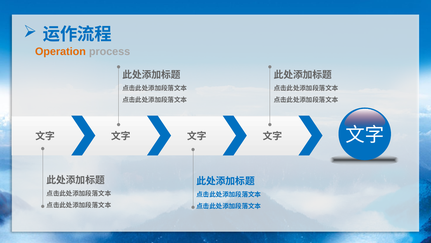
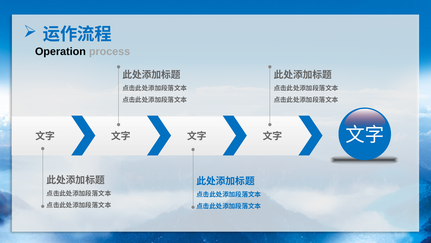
Operation colour: orange -> black (60, 51)
